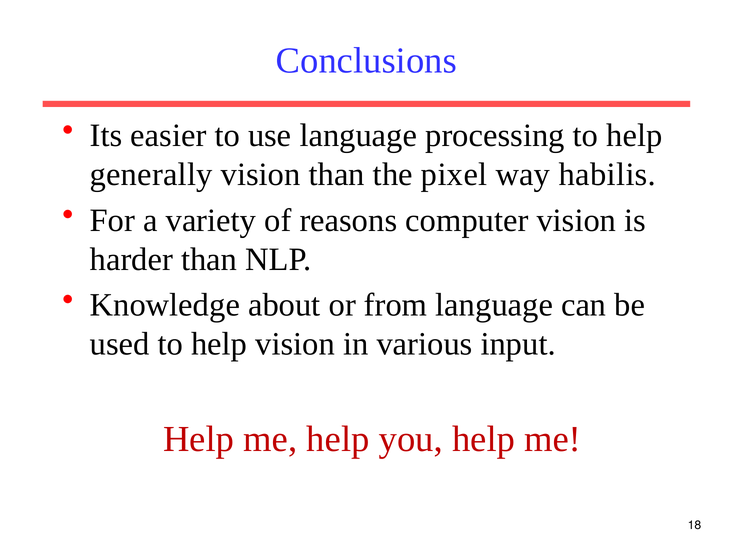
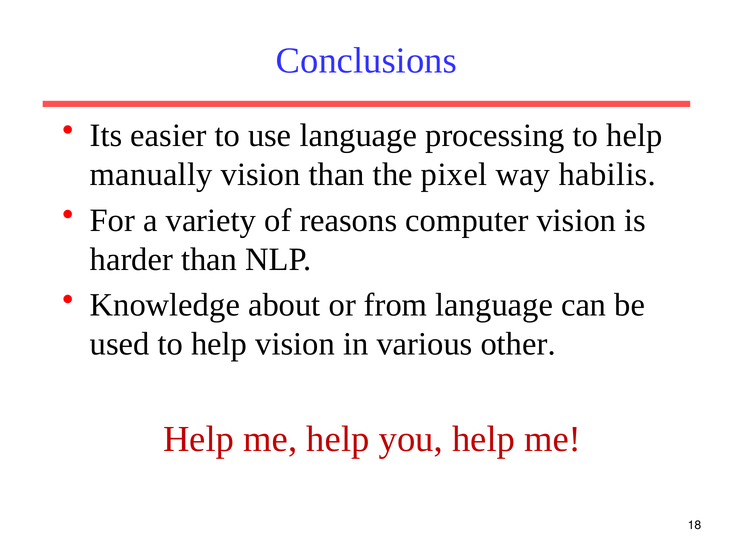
generally: generally -> manually (151, 175)
input: input -> other (518, 344)
